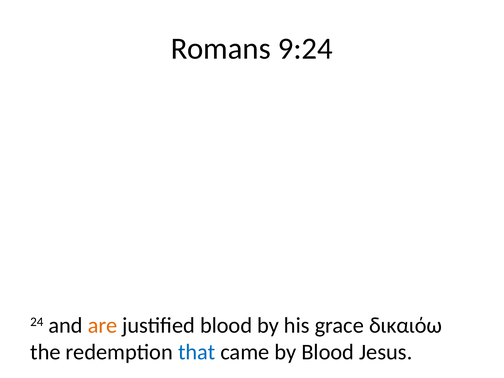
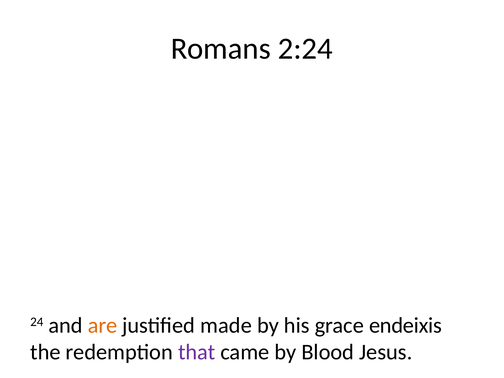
9:24: 9:24 -> 2:24 (305, 49)
justified blood: blood -> made (226, 325)
δικαιόω: δικαιόω -> endeixis (405, 325)
that colour: blue -> purple (197, 352)
